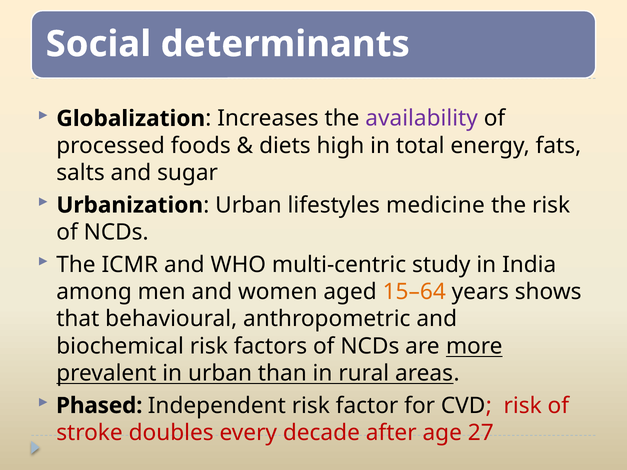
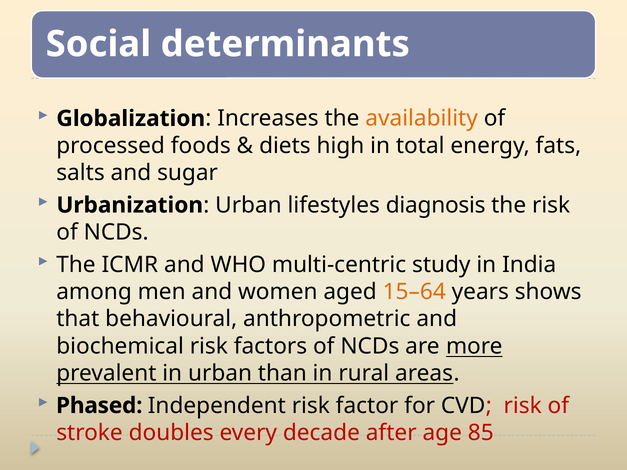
availability colour: purple -> orange (422, 119)
medicine: medicine -> diagnosis (436, 205)
27: 27 -> 85 (481, 433)
